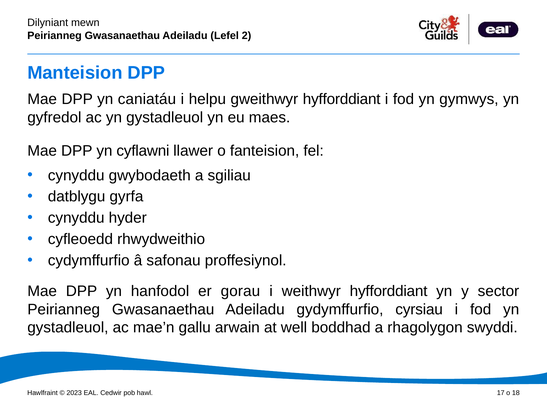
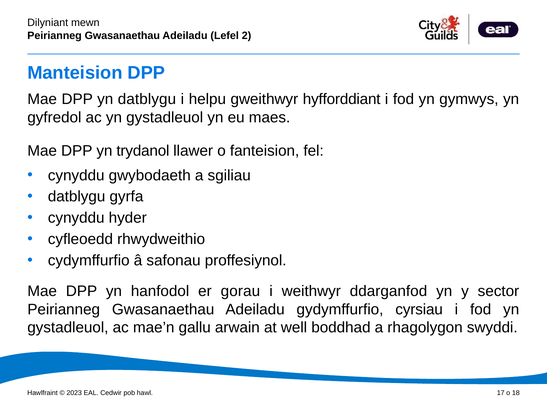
yn caniatáu: caniatáu -> datblygu (147, 99)
cyflawni: cyflawni -> trydanol (143, 151)
weithwyr hyfforddiant: hyfforddiant -> ddarganfod (388, 291)
